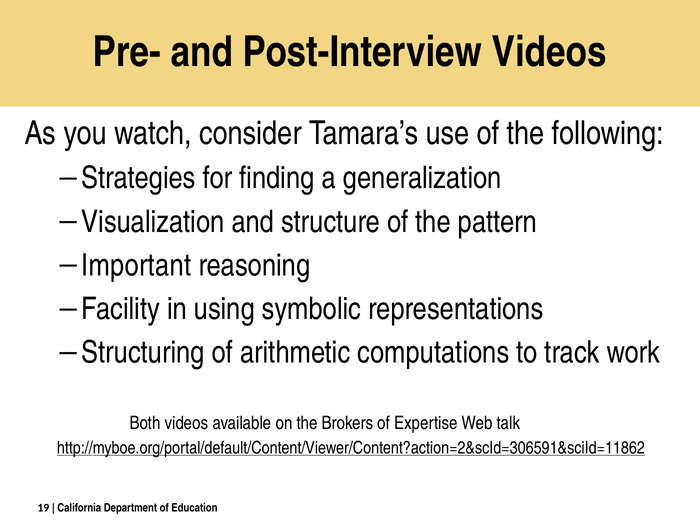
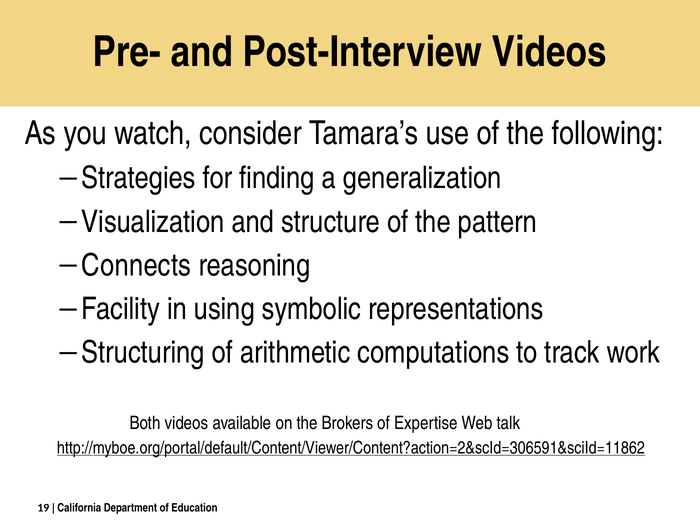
Important: Important -> Connects (136, 265)
